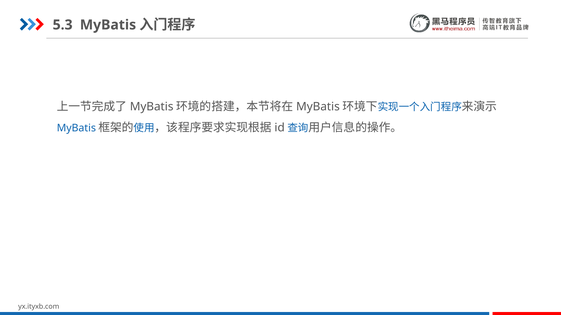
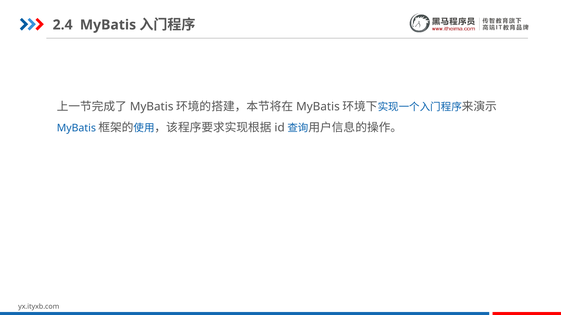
5.3: 5.3 -> 2.4 (63, 25)
